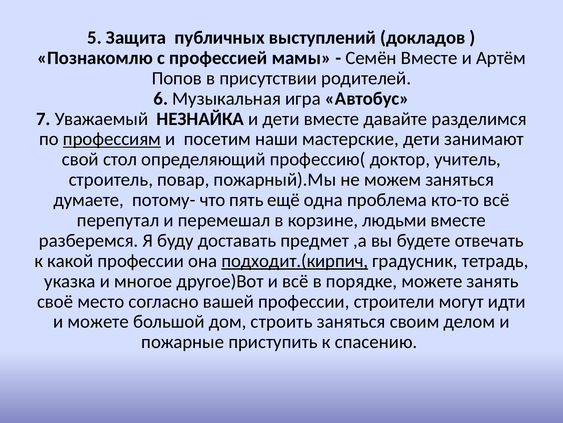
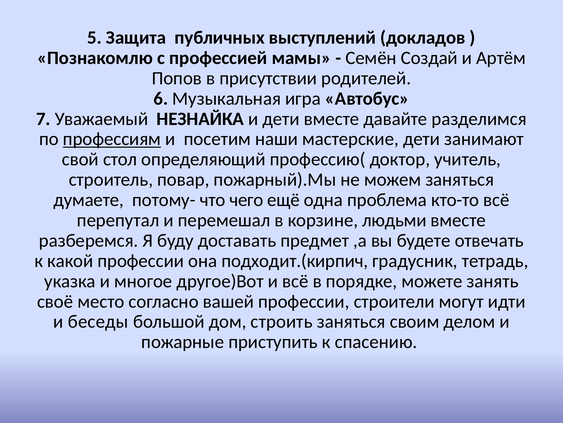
Семён Вместе: Вместе -> Создай (429, 58)
пять: пять -> чего (246, 200)
подходит.(кирпич underline: present -> none (295, 260)
и можете: можете -> беседы (98, 321)
